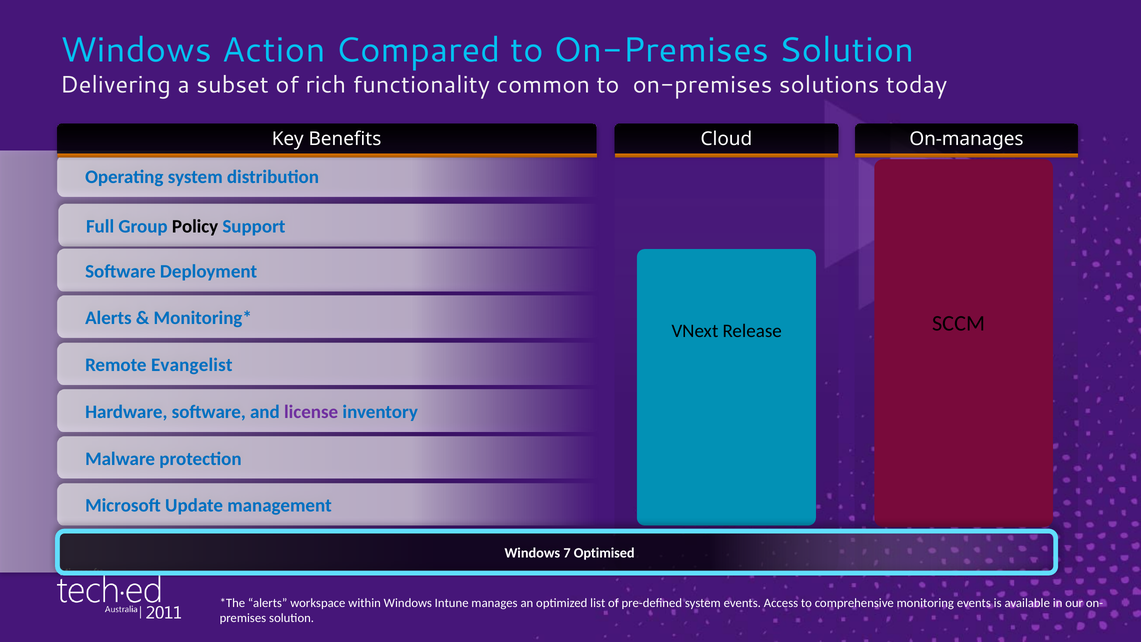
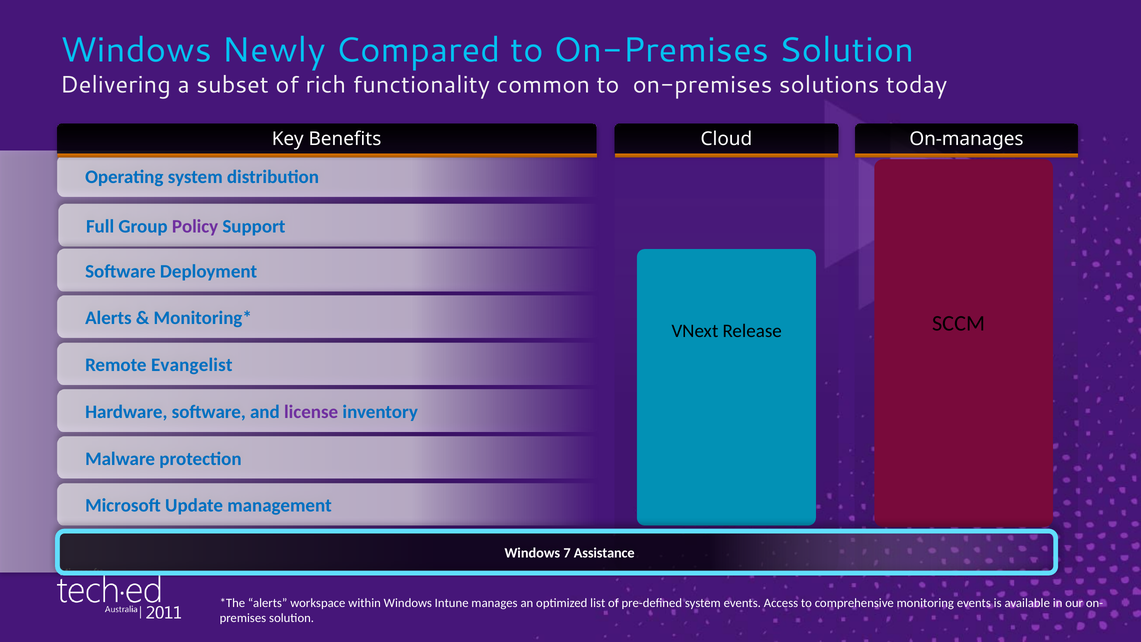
Action: Action -> Newly (274, 50)
Policy colour: black -> purple (195, 226)
Optimised: Optimised -> Assistance (604, 553)
